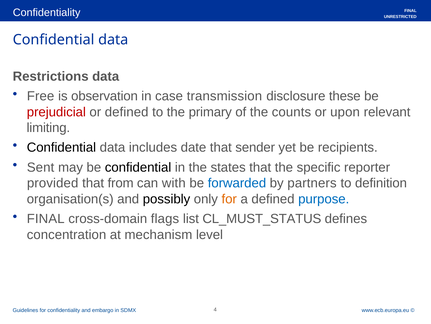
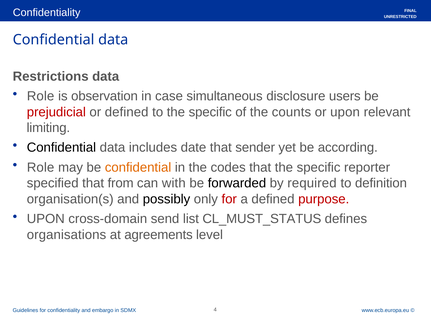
Free: Free -> Role (41, 96)
transmission: transmission -> simultaneous (225, 96)
these: these -> users (345, 96)
to the primary: primary -> specific (210, 112)
recipients: recipients -> according (348, 147)
Sent: Sent -> Role (41, 167)
confidential colour: black -> orange (138, 167)
states: states -> codes (228, 167)
provided: provided -> specified (53, 183)
forwarded colour: blue -> black (237, 183)
partners: partners -> required (312, 183)
for colour: orange -> red (229, 199)
purpose colour: blue -> red (324, 199)
FINAL: FINAL -> UPON (46, 218)
flags: flags -> send (165, 218)
concentration: concentration -> organisations (66, 234)
mechanism: mechanism -> agreements (159, 234)
